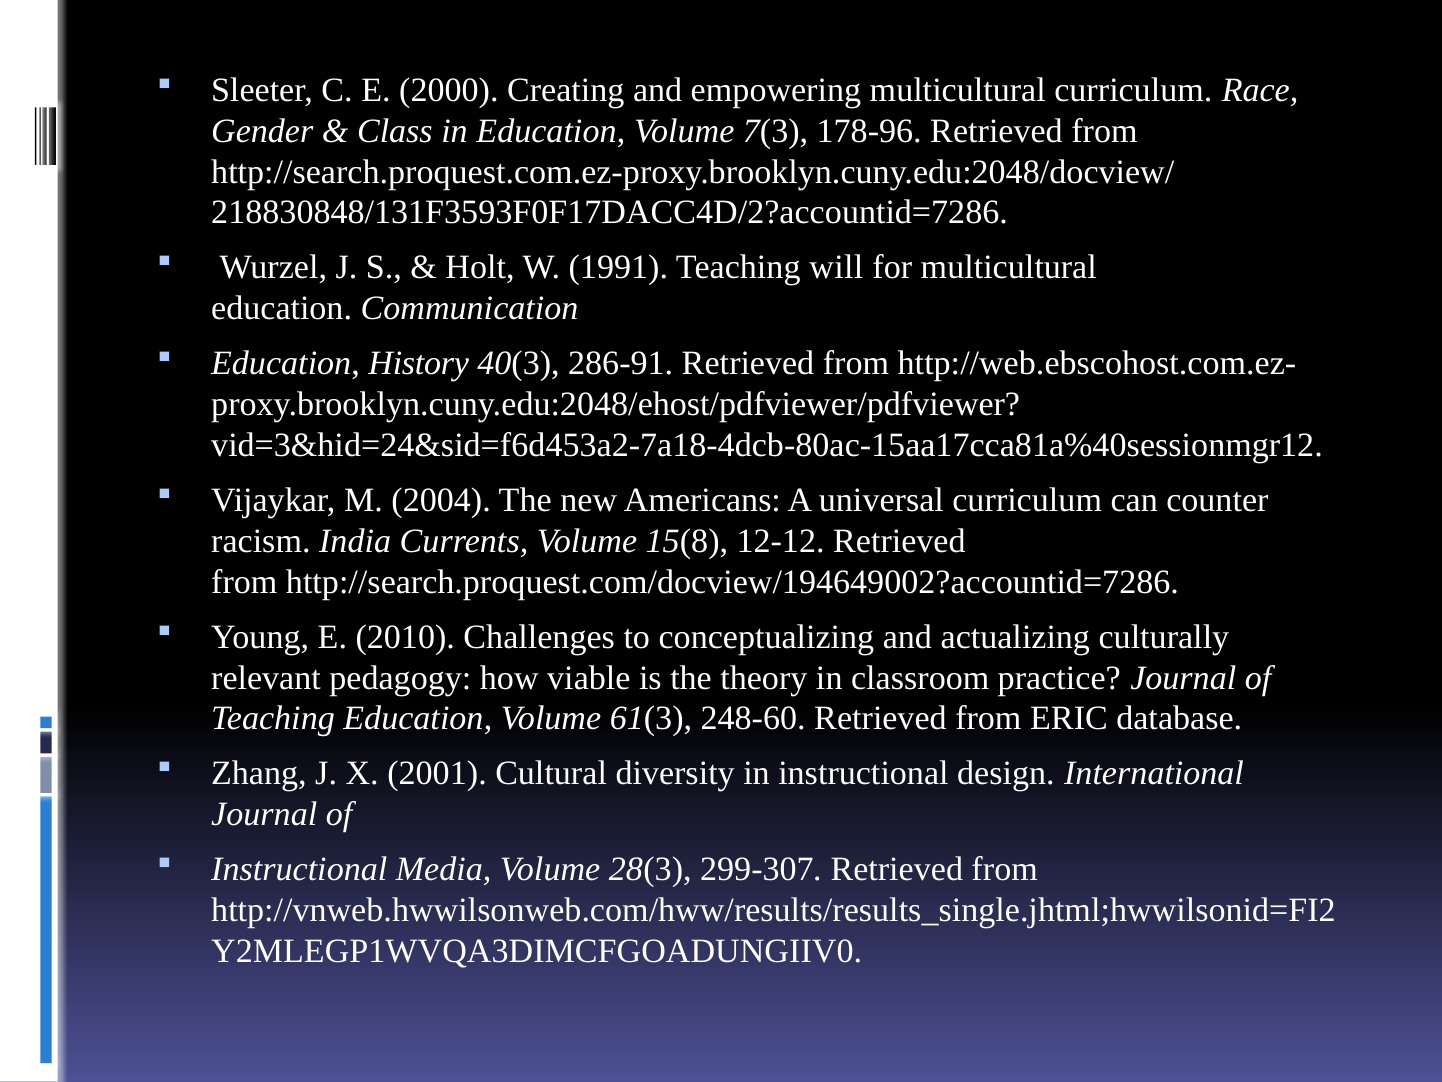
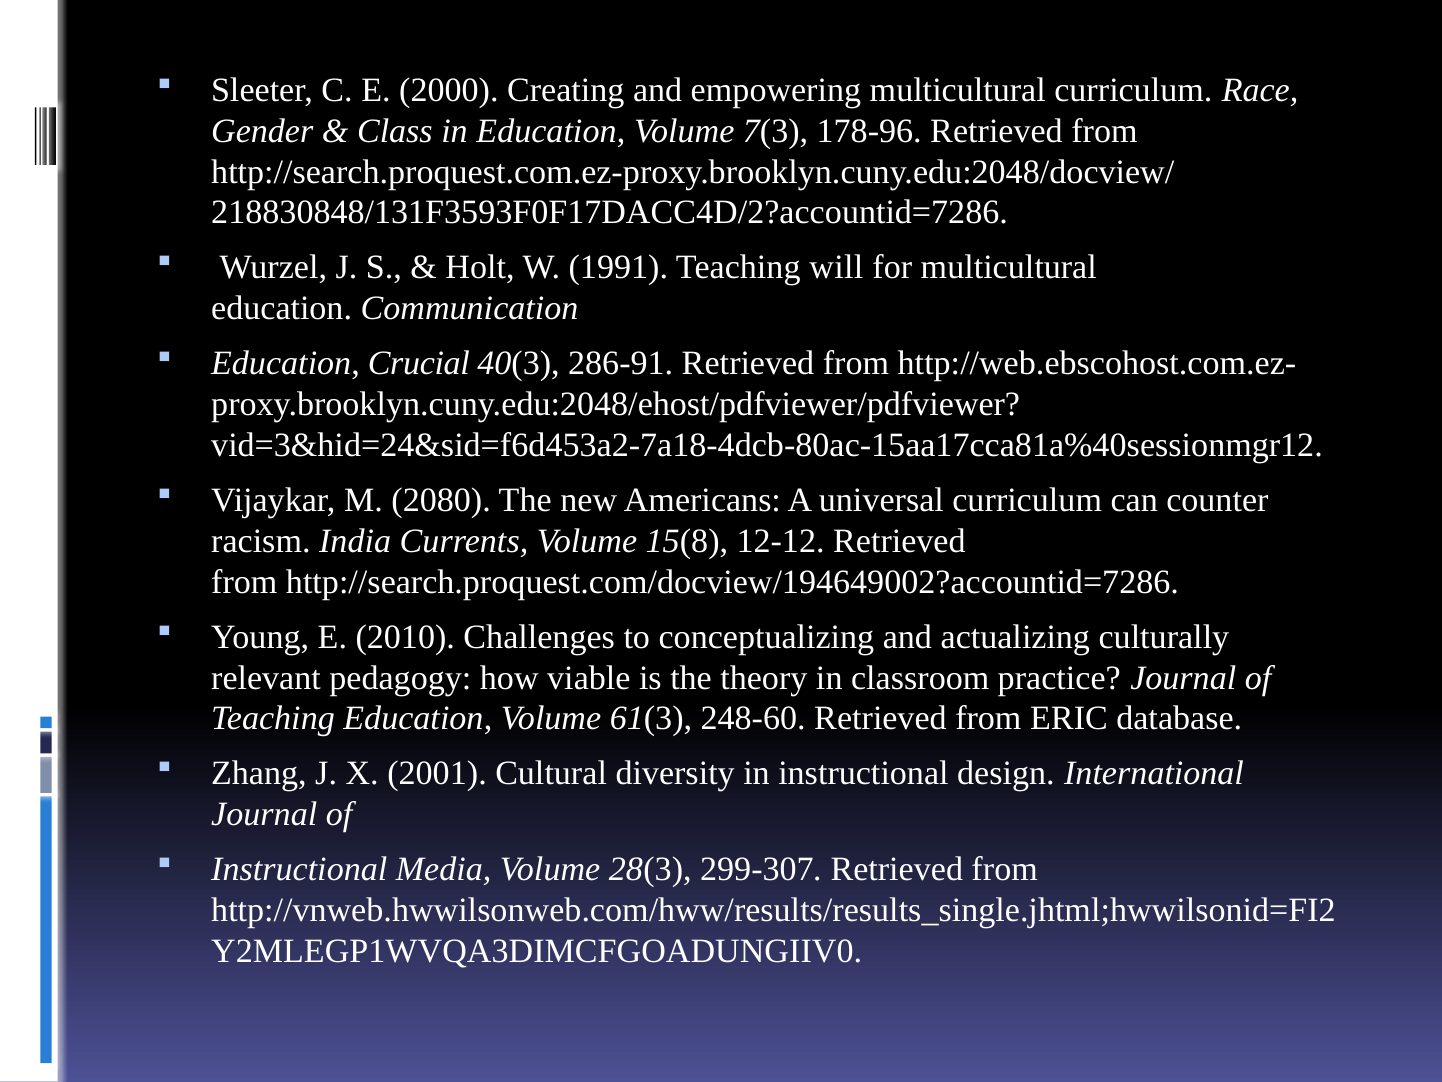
History: History -> Crucial (419, 363)
2004: 2004 -> 2080 (441, 500)
